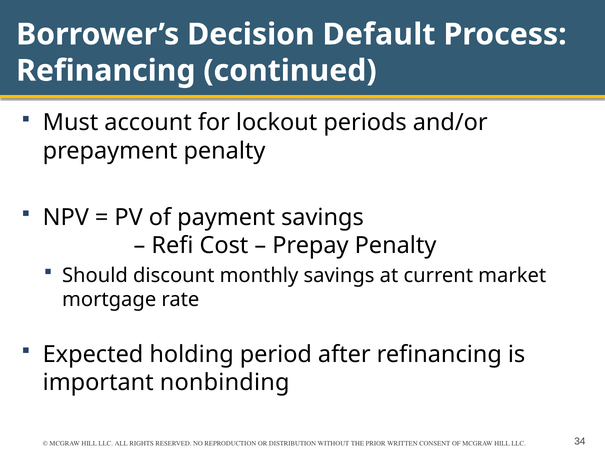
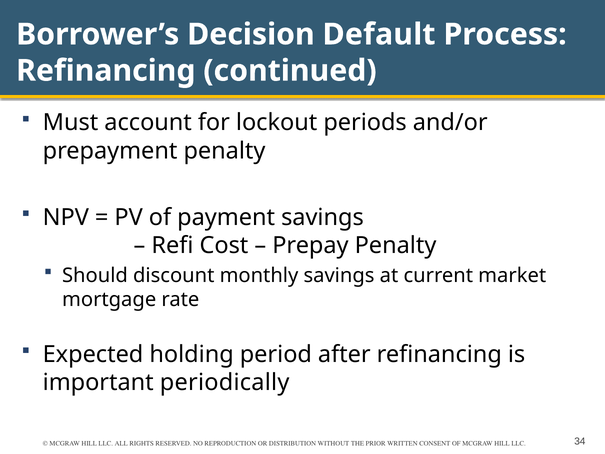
nonbinding: nonbinding -> periodically (225, 382)
